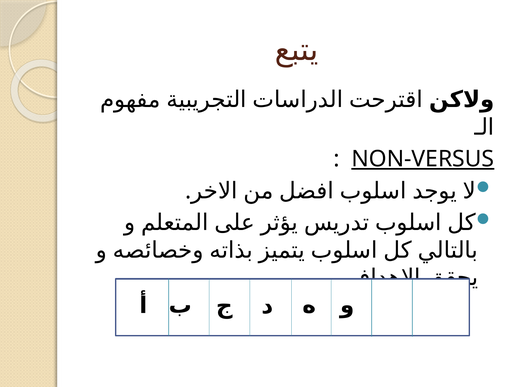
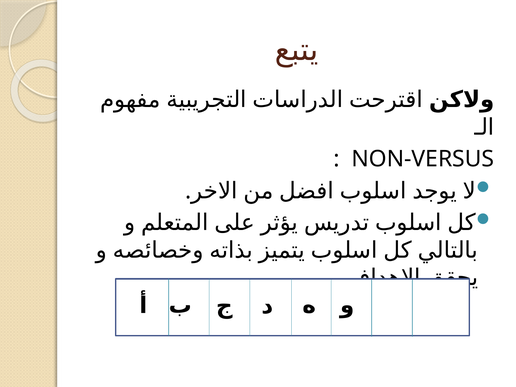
NON-VERSUS underline: present -> none (423, 159)
